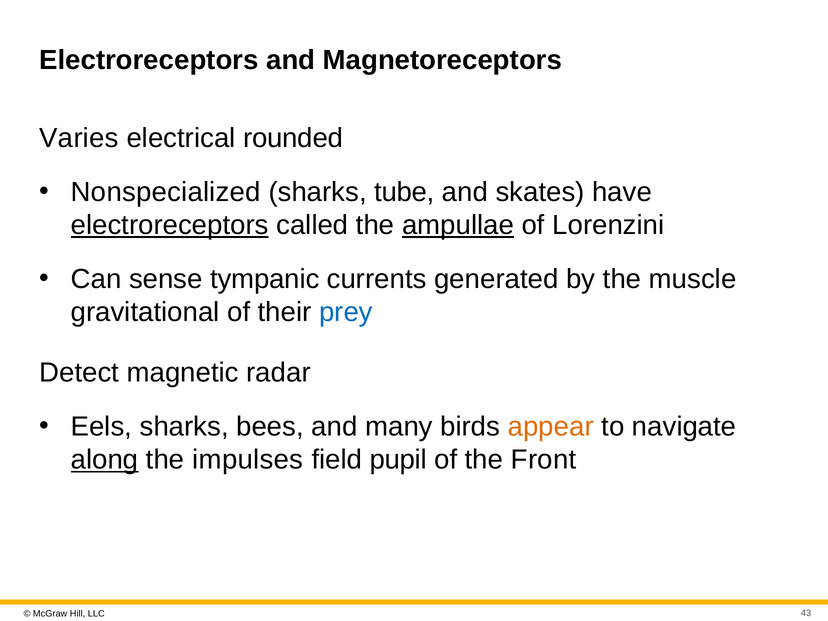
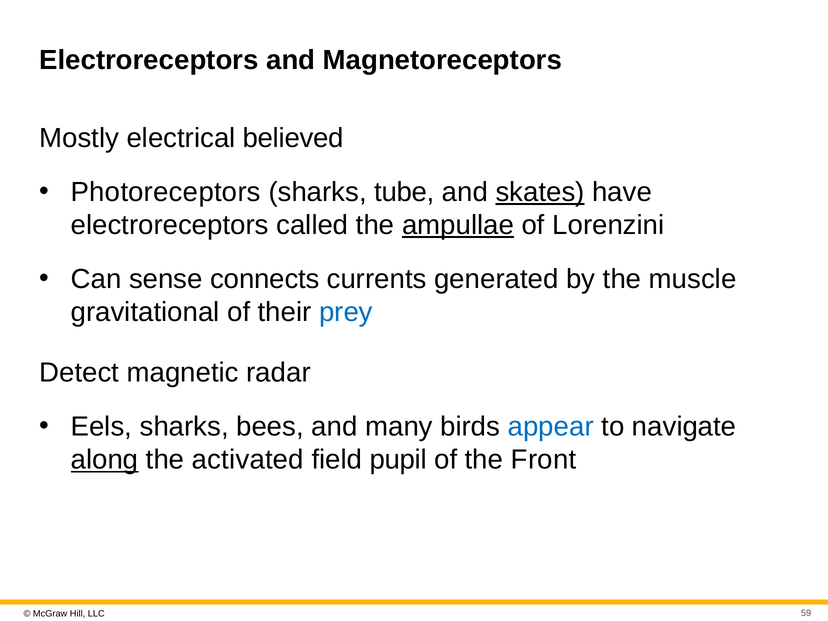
Varies: Varies -> Mostly (79, 138)
rounded: rounded -> believed (293, 138)
Nonspecialized: Nonspecialized -> Photoreceptors (166, 192)
skates underline: none -> present (540, 192)
electroreceptors underline: present -> none (170, 225)
tympanic: tympanic -> connects (265, 279)
appear colour: orange -> blue (551, 427)
impulses: impulses -> activated (248, 460)
43: 43 -> 59 (806, 613)
